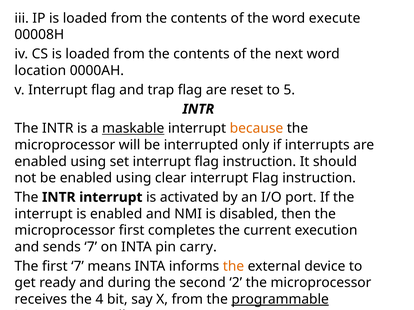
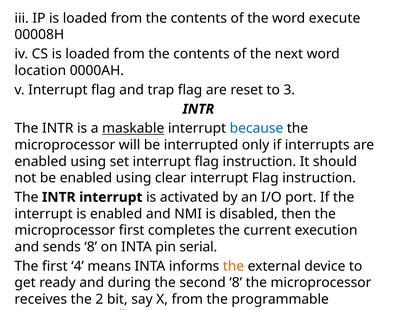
5: 5 -> 3 (289, 90)
because colour: orange -> blue (256, 129)
sends 7: 7 -> 8 (91, 247)
carry: carry -> serial (198, 247)
first 7: 7 -> 4 (78, 267)
second 2: 2 -> 8 (236, 283)
4: 4 -> 2 (99, 300)
programmable underline: present -> none (280, 300)
